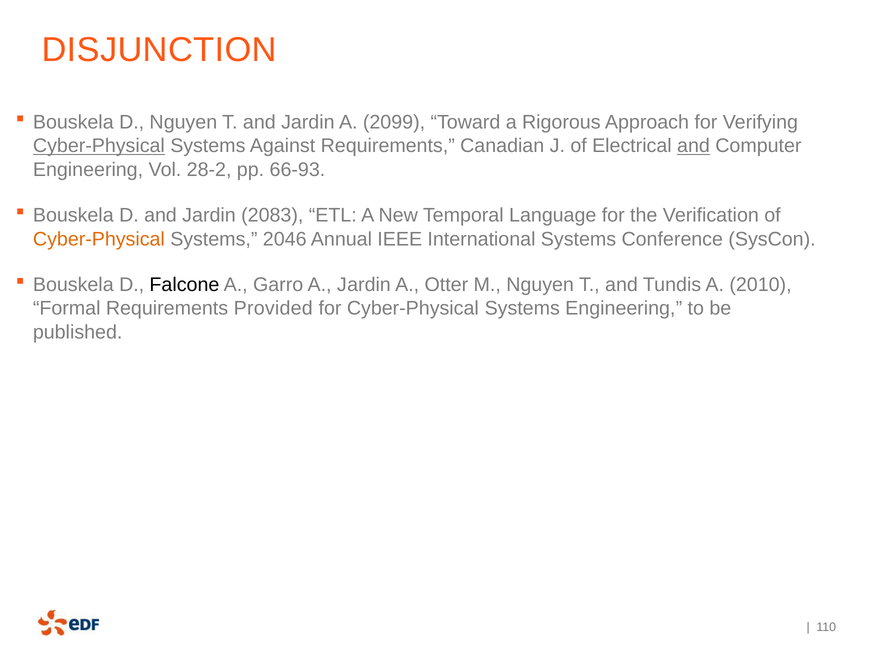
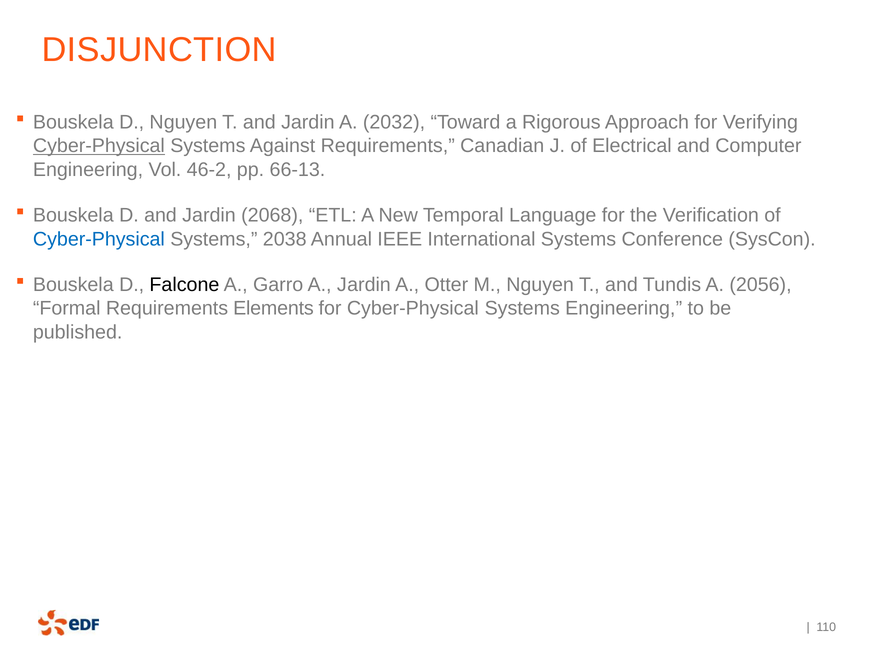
2099: 2099 -> 2032 (394, 122)
and underline: present -> none (693, 146)
28-2: 28-2 -> 46-2 (209, 169)
66-93: 66-93 -> 66-13 (297, 169)
2083: 2083 -> 2068 (272, 215)
Cyber-Physical colour: orange -> blue (99, 239)
2046: 2046 -> 2038 (285, 239)
2010: 2010 -> 2056 (761, 285)
Provided: Provided -> Elements (273, 308)
